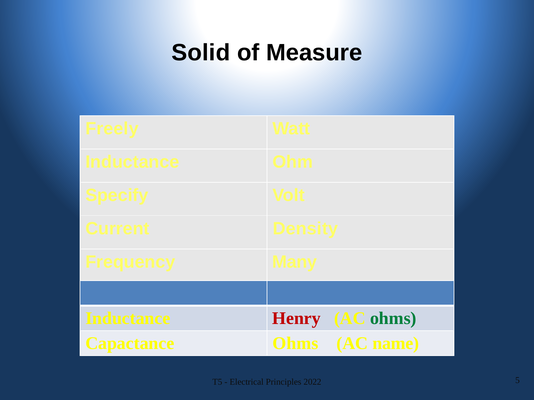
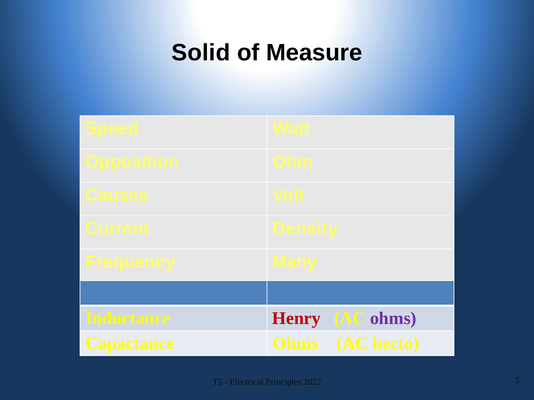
Freely: Freely -> Speed (112, 129)
Inductance: Inductance -> Opposition (132, 162)
Specify: Specify -> Causes (117, 196)
ohms colour: green -> purple (393, 319)
name: name -> hecto (396, 344)
